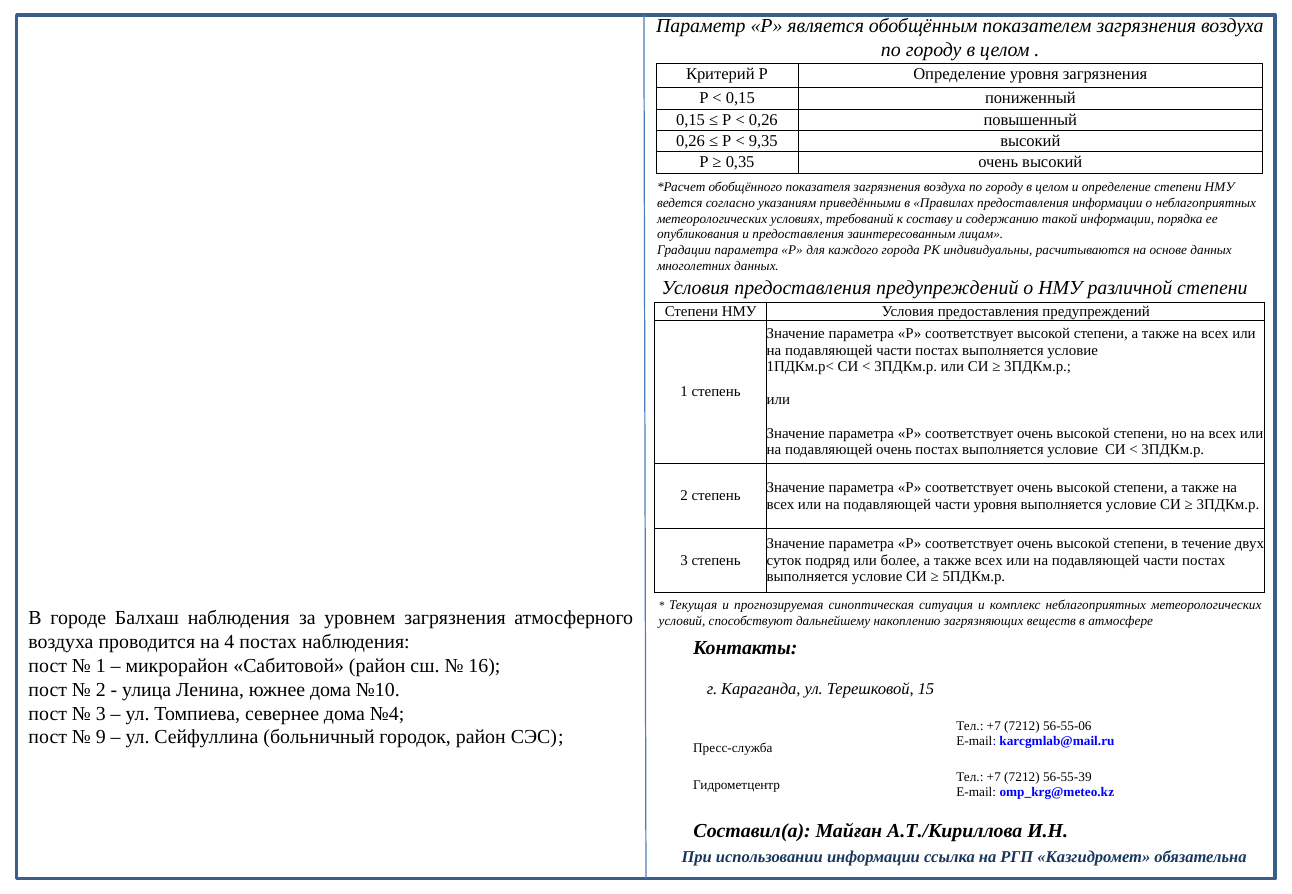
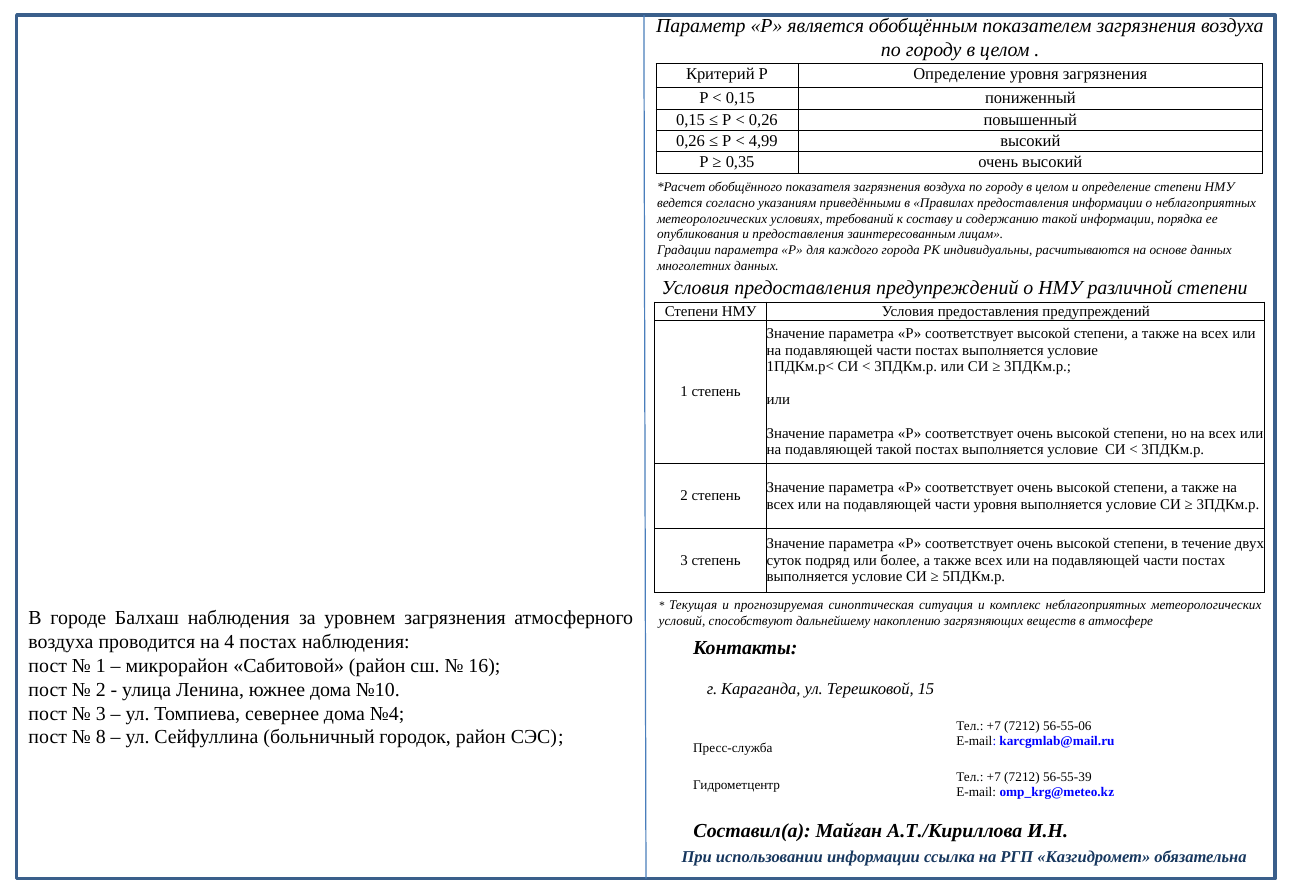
9,35: 9,35 -> 4,99 (763, 141)
подавляющей очень: очень -> такой (894, 450)
9: 9 -> 8 (101, 738)
